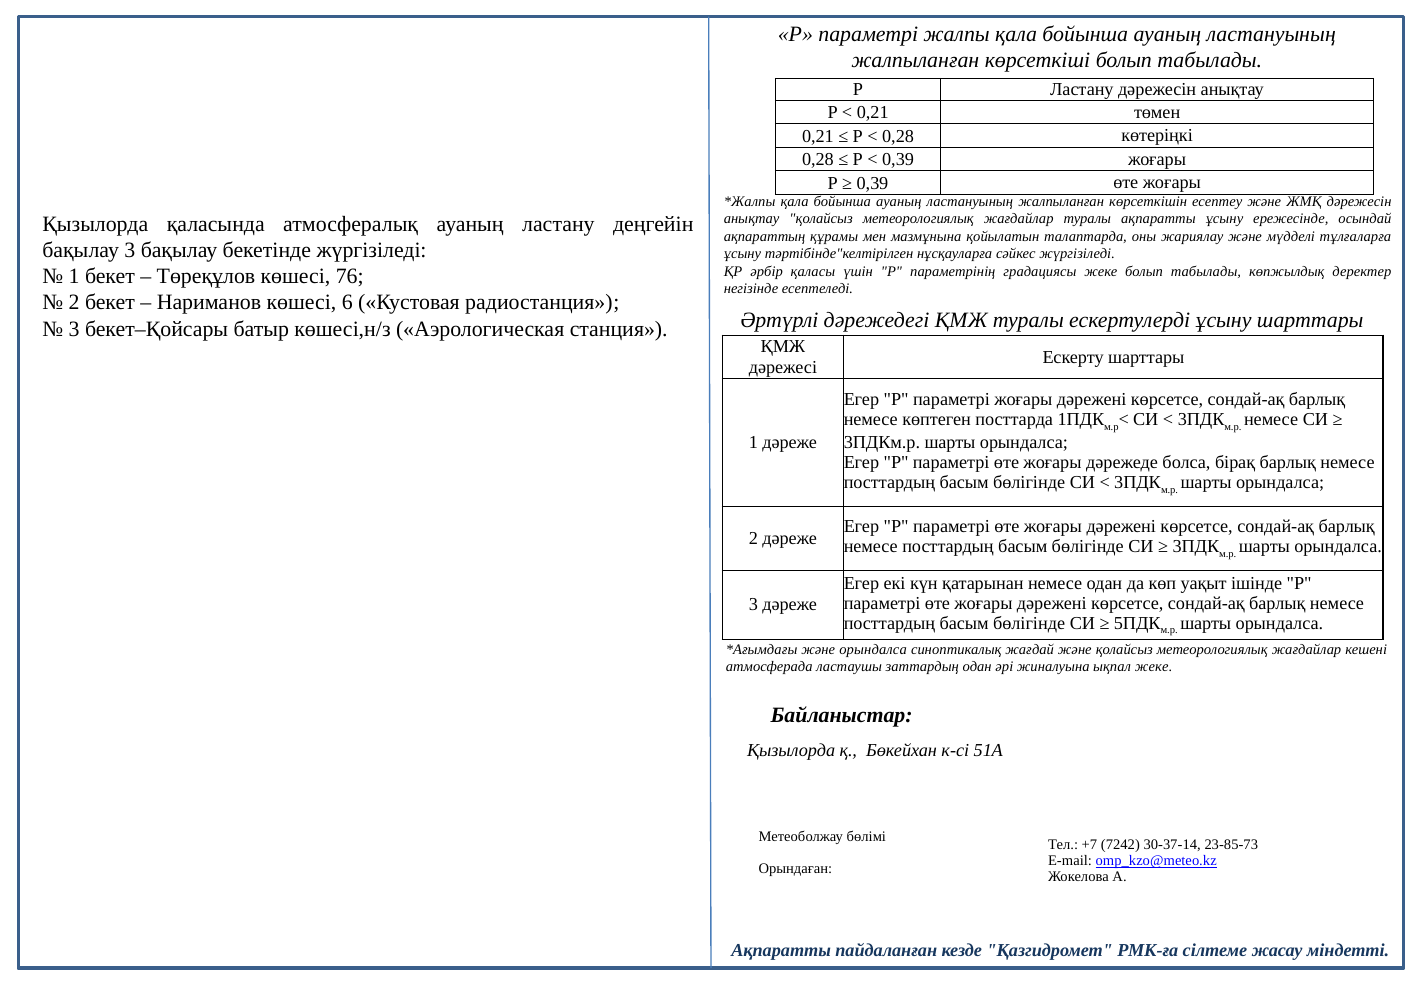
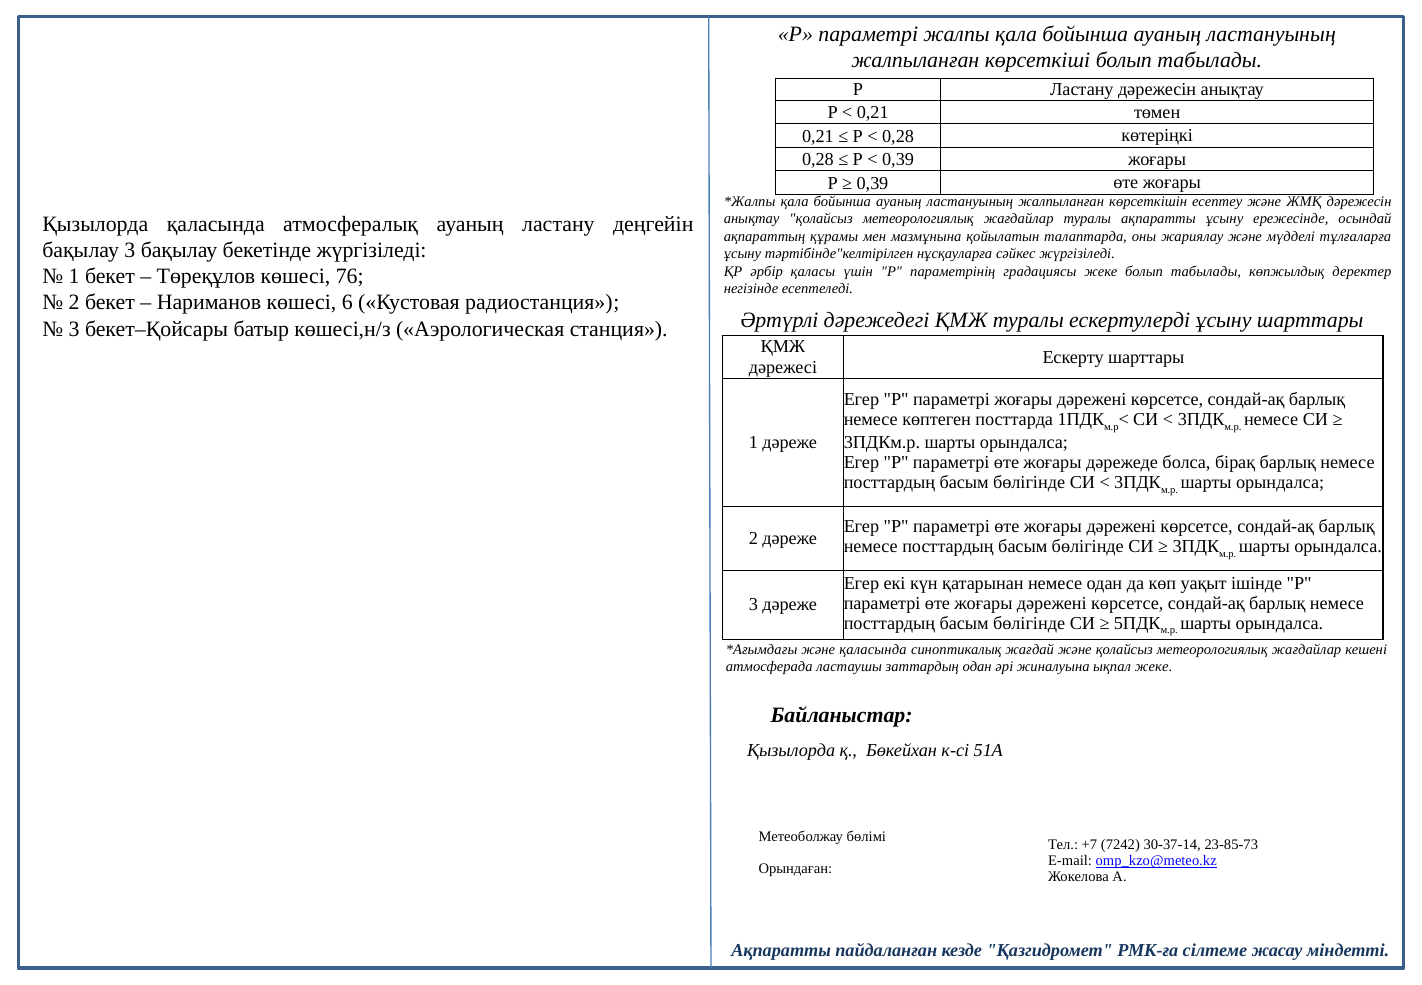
және орындалса: орындалса -> қаласында (873, 649)
